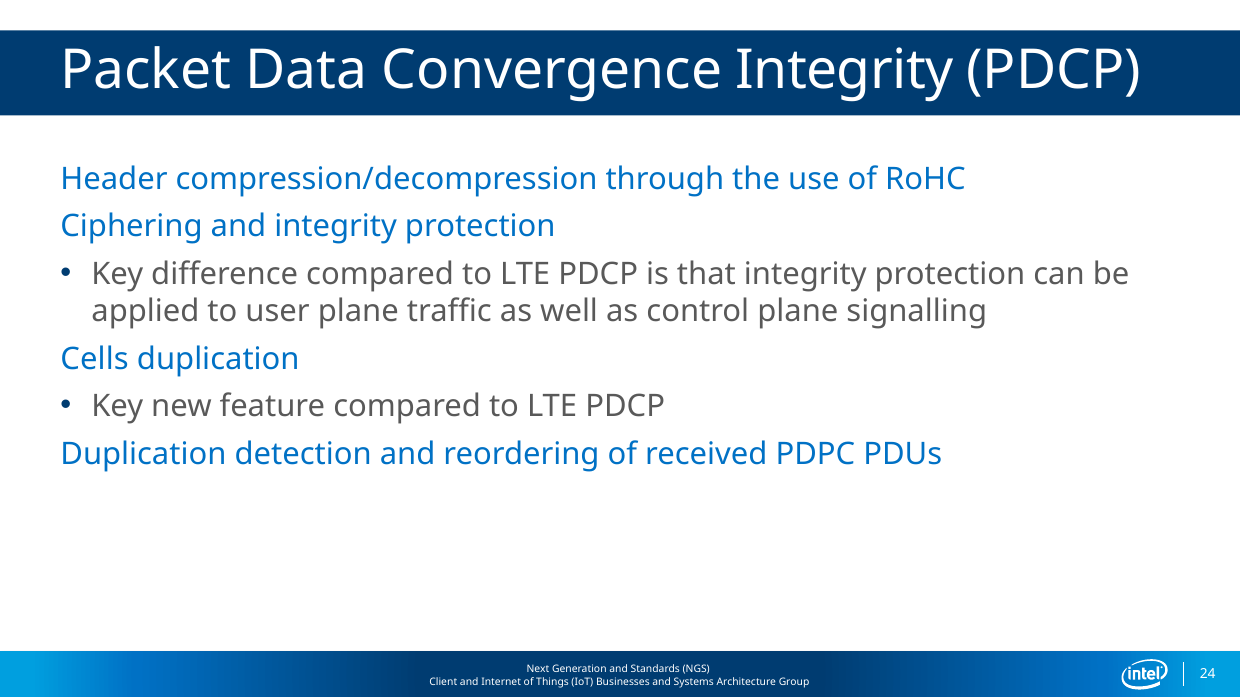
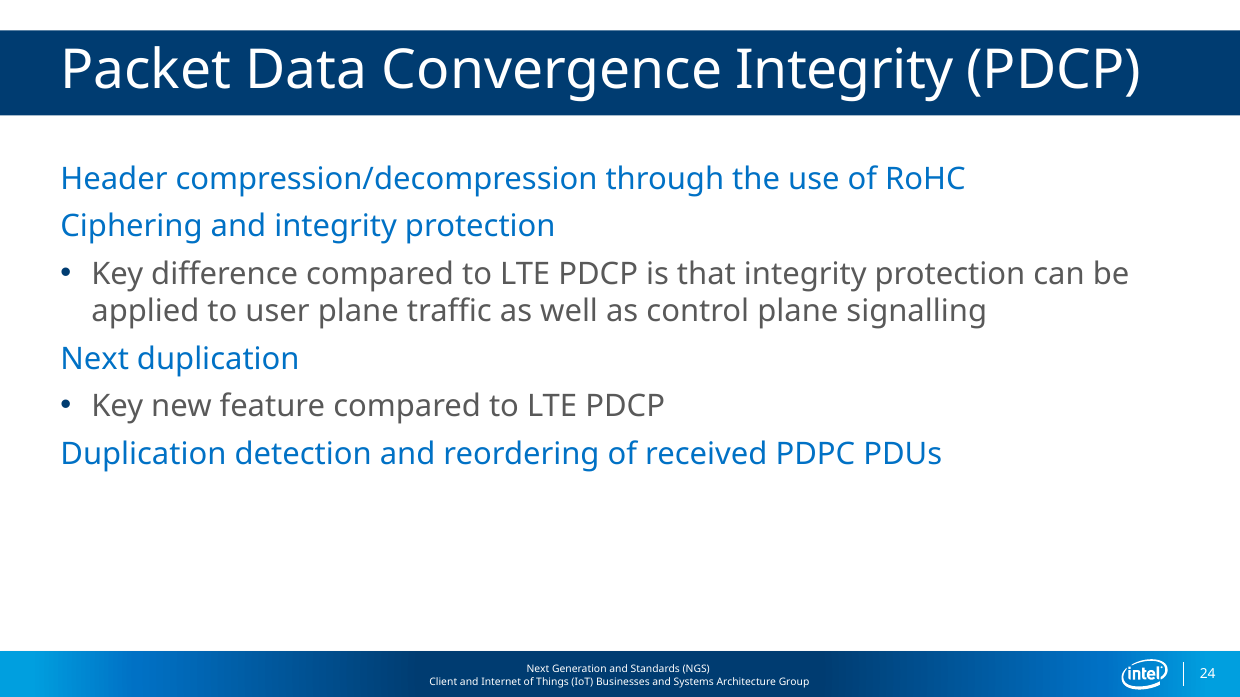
Cells: Cells -> Next (95, 359)
